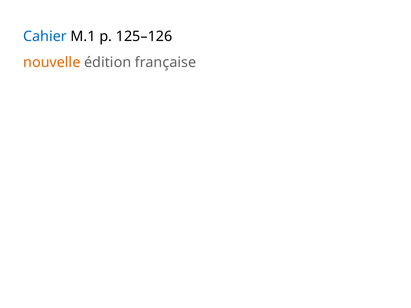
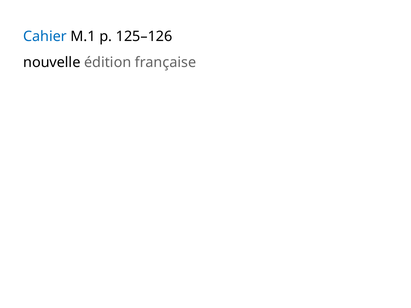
nouvelle colour: orange -> black (52, 62)
